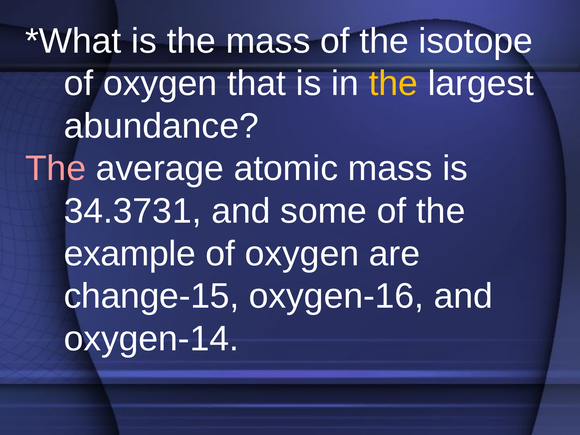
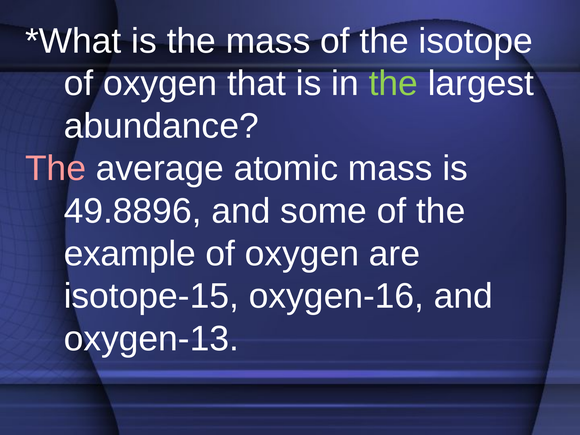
the colour: yellow -> light green (393, 84)
34.3731: 34.3731 -> 49.8896 (133, 211)
change-15: change-15 -> isotope-15 (151, 296)
oxygen-14: oxygen-14 -> oxygen-13 (151, 339)
